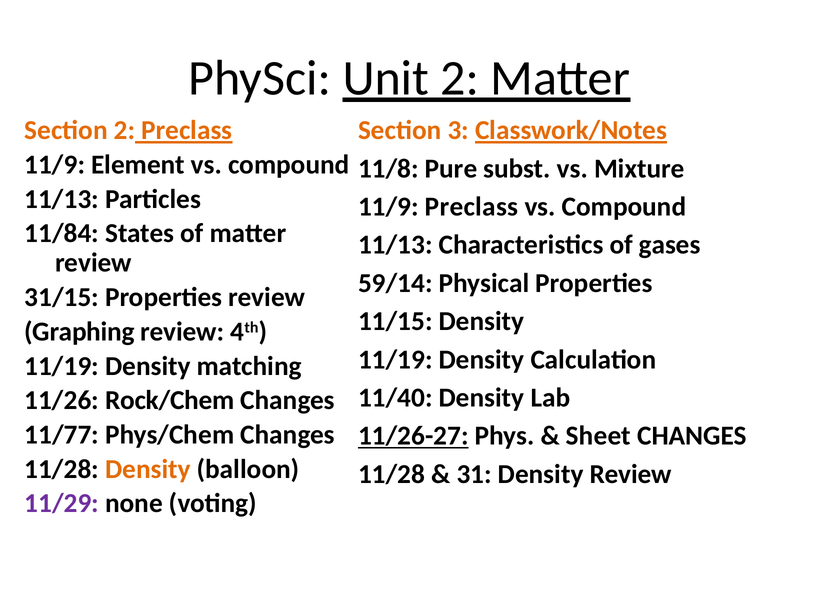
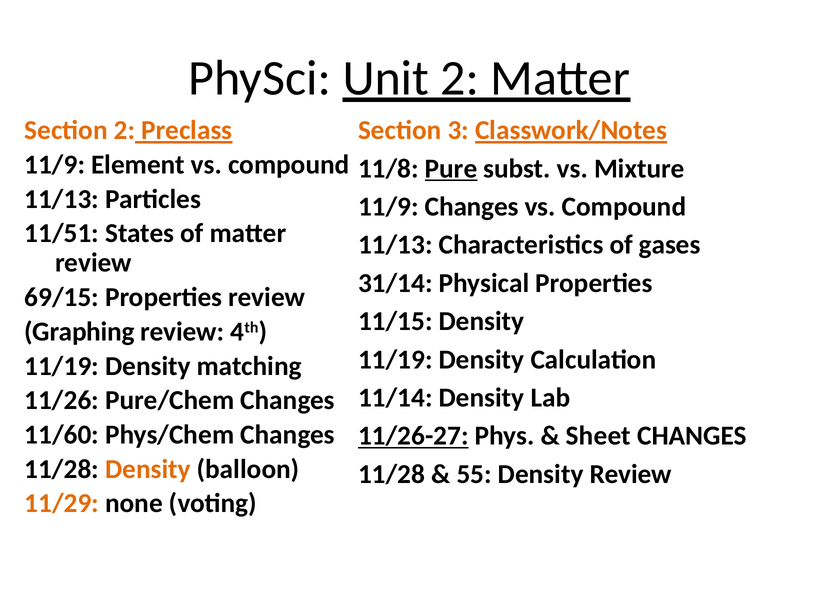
Pure underline: none -> present (451, 169)
11/9 Preclass: Preclass -> Changes (472, 207)
11/84: 11/84 -> 11/51 (62, 234)
59/14: 59/14 -> 31/14 (395, 283)
31/15: 31/15 -> 69/15 (62, 297)
11/40: 11/40 -> 11/14 (395, 398)
Rock/Chem: Rock/Chem -> Pure/Chem (170, 401)
11/77: 11/77 -> 11/60 (62, 435)
31: 31 -> 55 (474, 474)
11/29 colour: purple -> orange (62, 504)
